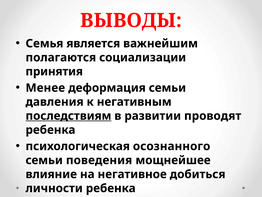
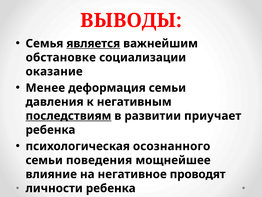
является underline: none -> present (93, 43)
полагаются: полагаются -> обстановке (61, 57)
принятия: принятия -> оказание (54, 71)
проводят: проводят -> приучает (213, 116)
добиться: добиться -> проводят (198, 174)
